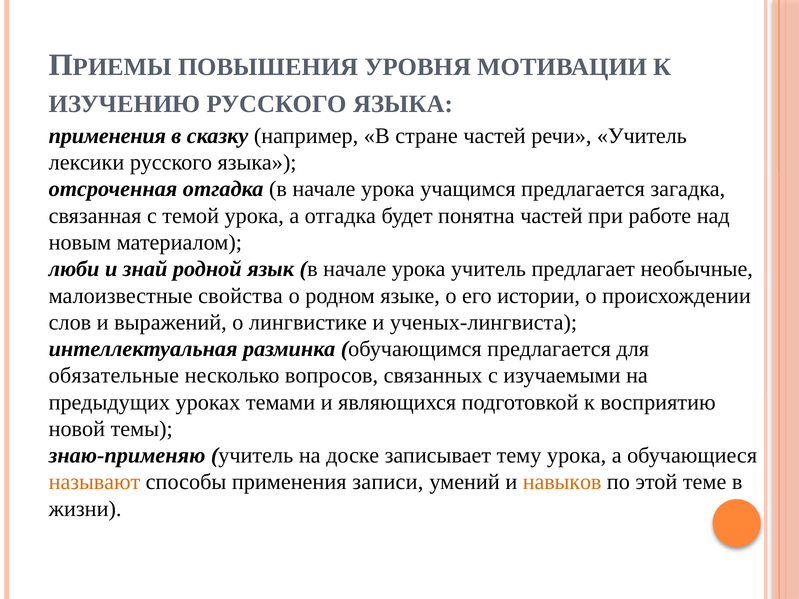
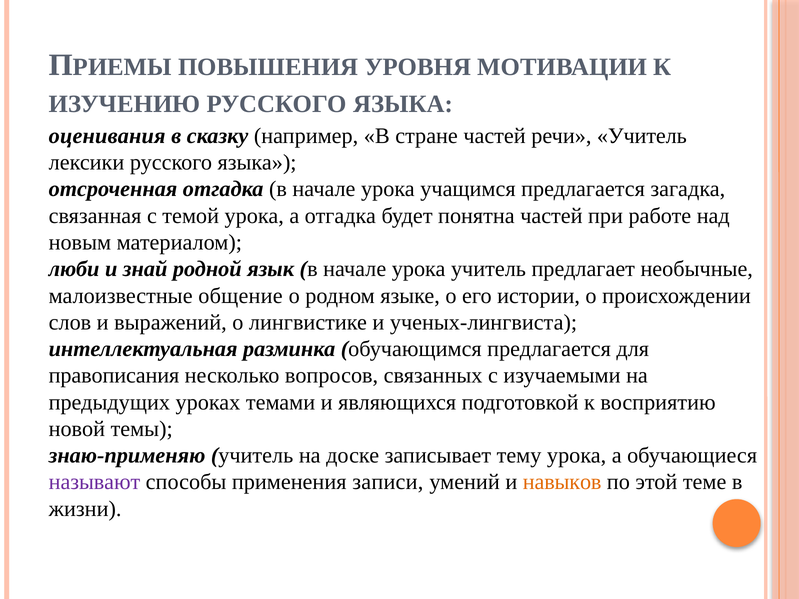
применения: применения -> оценивания (107, 136)
свойства: свойства -> общение (240, 296)
обязательные: обязательные -> правописания (114, 376)
называют colour: orange -> purple (94, 482)
